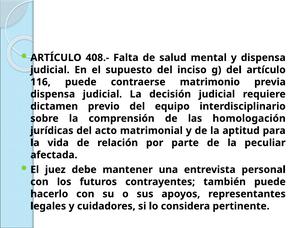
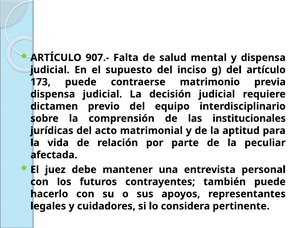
408.-: 408.- -> 907.- (97, 58)
116: 116 -> 173 (41, 82)
homologación: homologación -> institucionales (249, 118)
